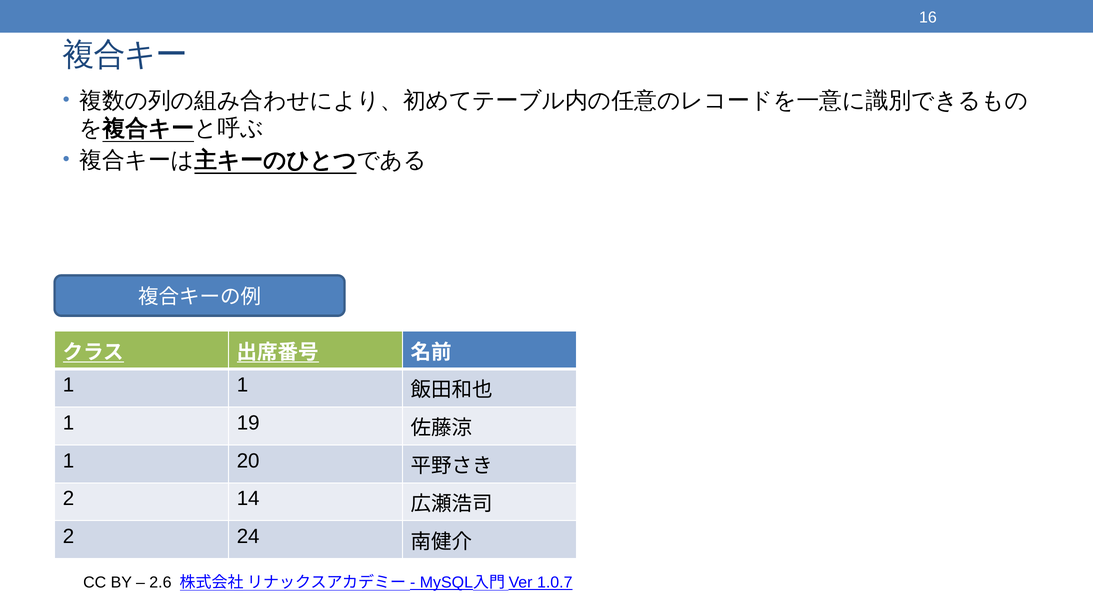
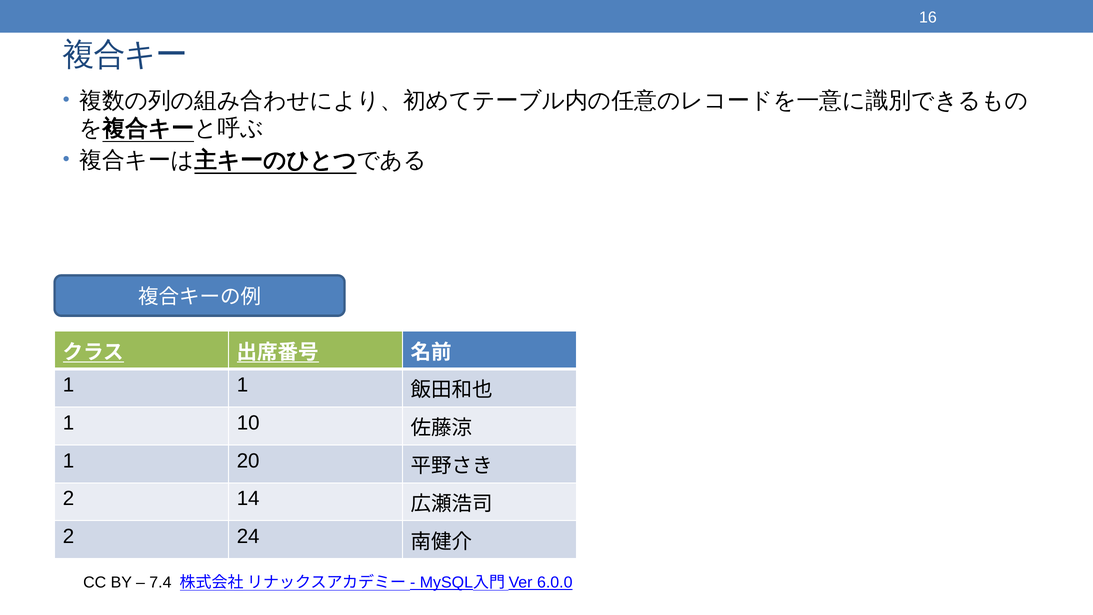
19: 19 -> 10 (248, 423)
2.6: 2.6 -> 7.4 (160, 582)
1.0.7: 1.0.7 -> 6.0.0 (555, 582)
